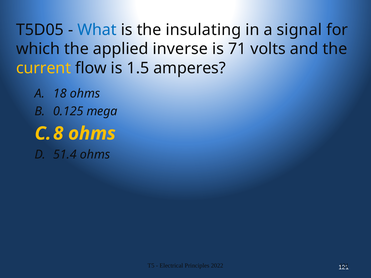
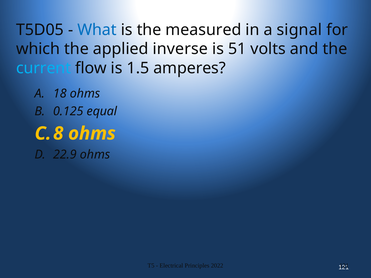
insulating: insulating -> measured (203, 30)
71: 71 -> 51 (237, 49)
current colour: yellow -> light blue (44, 68)
mega: mega -> equal (102, 112)
51.4: 51.4 -> 22.9 (65, 155)
